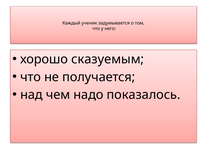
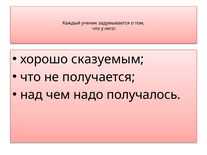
показалось: показалось -> получалось (144, 95)
